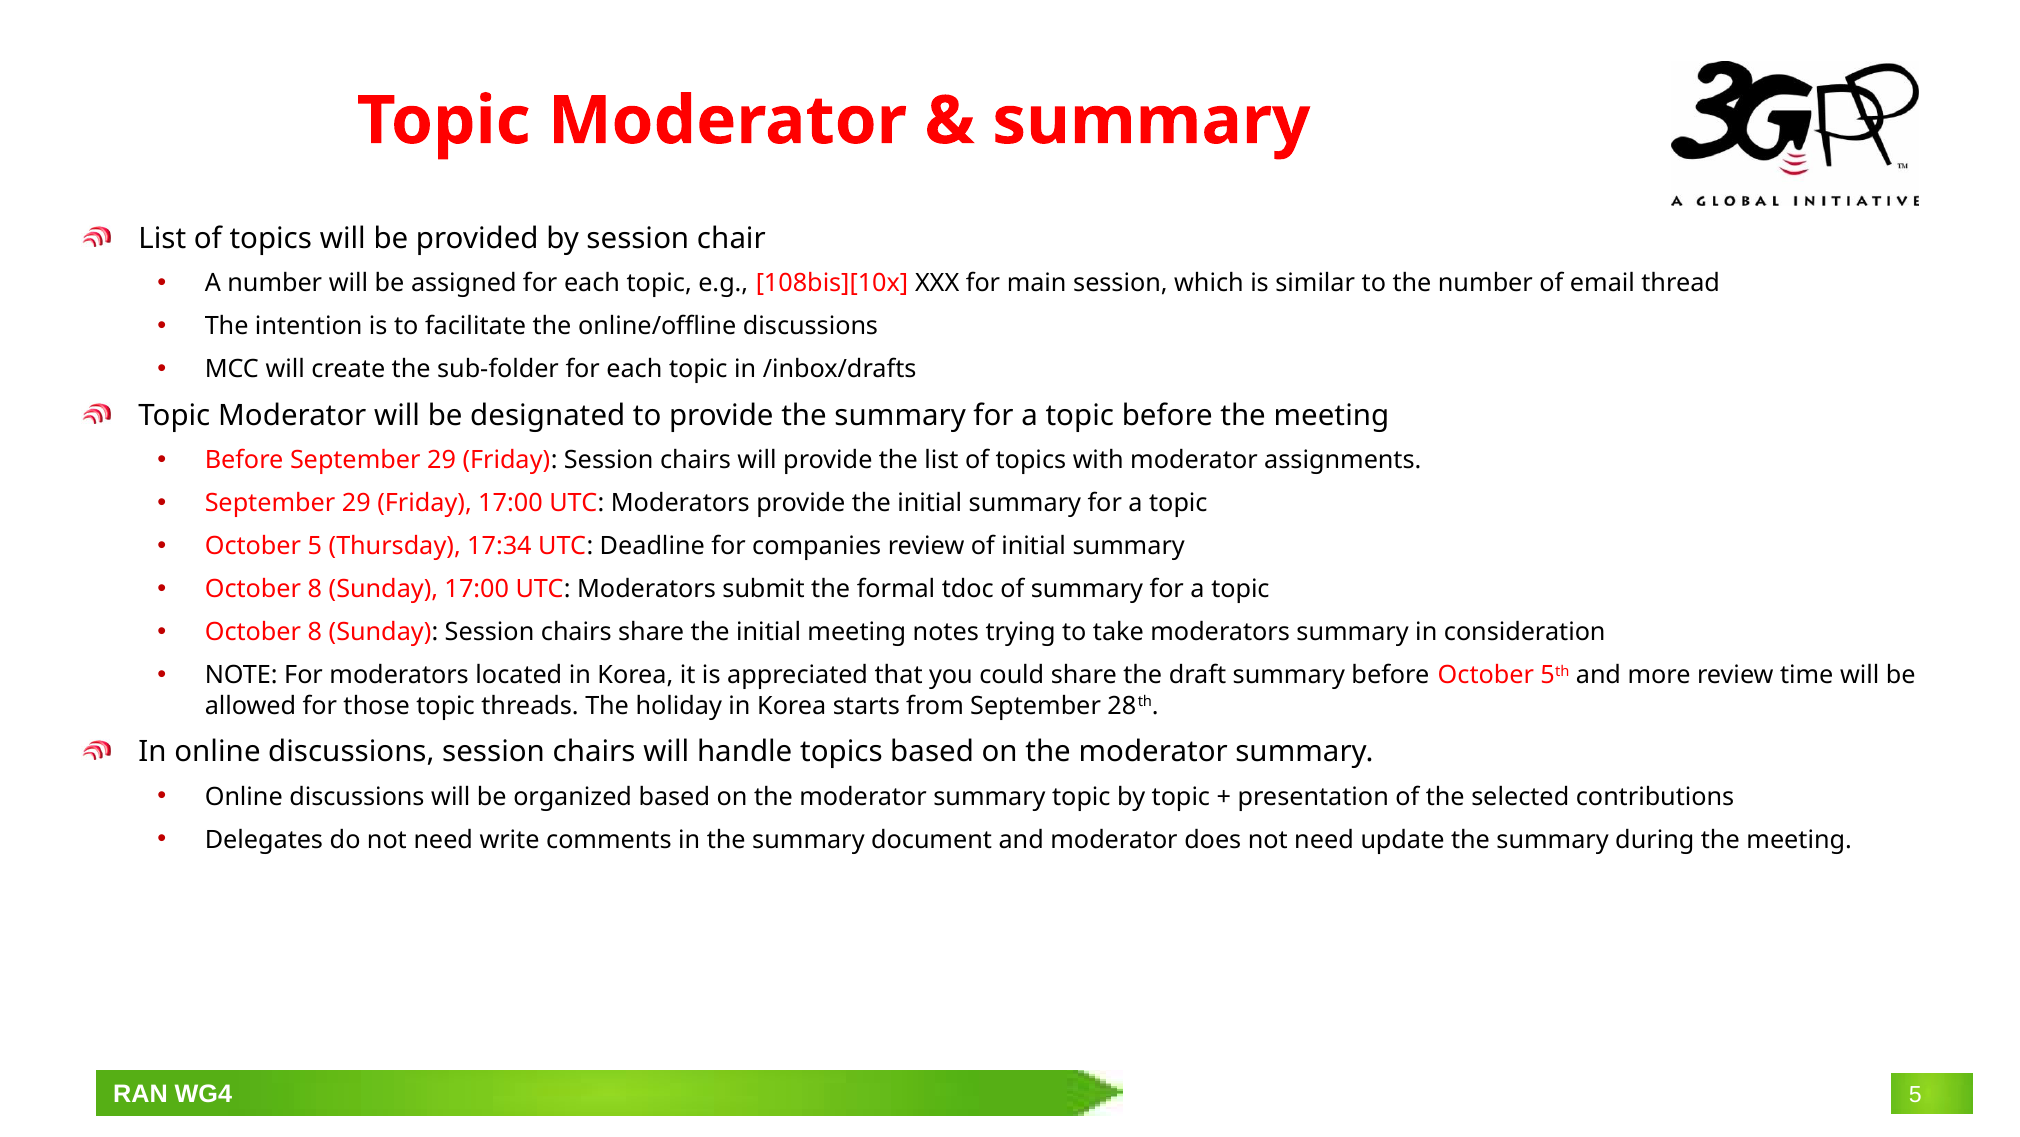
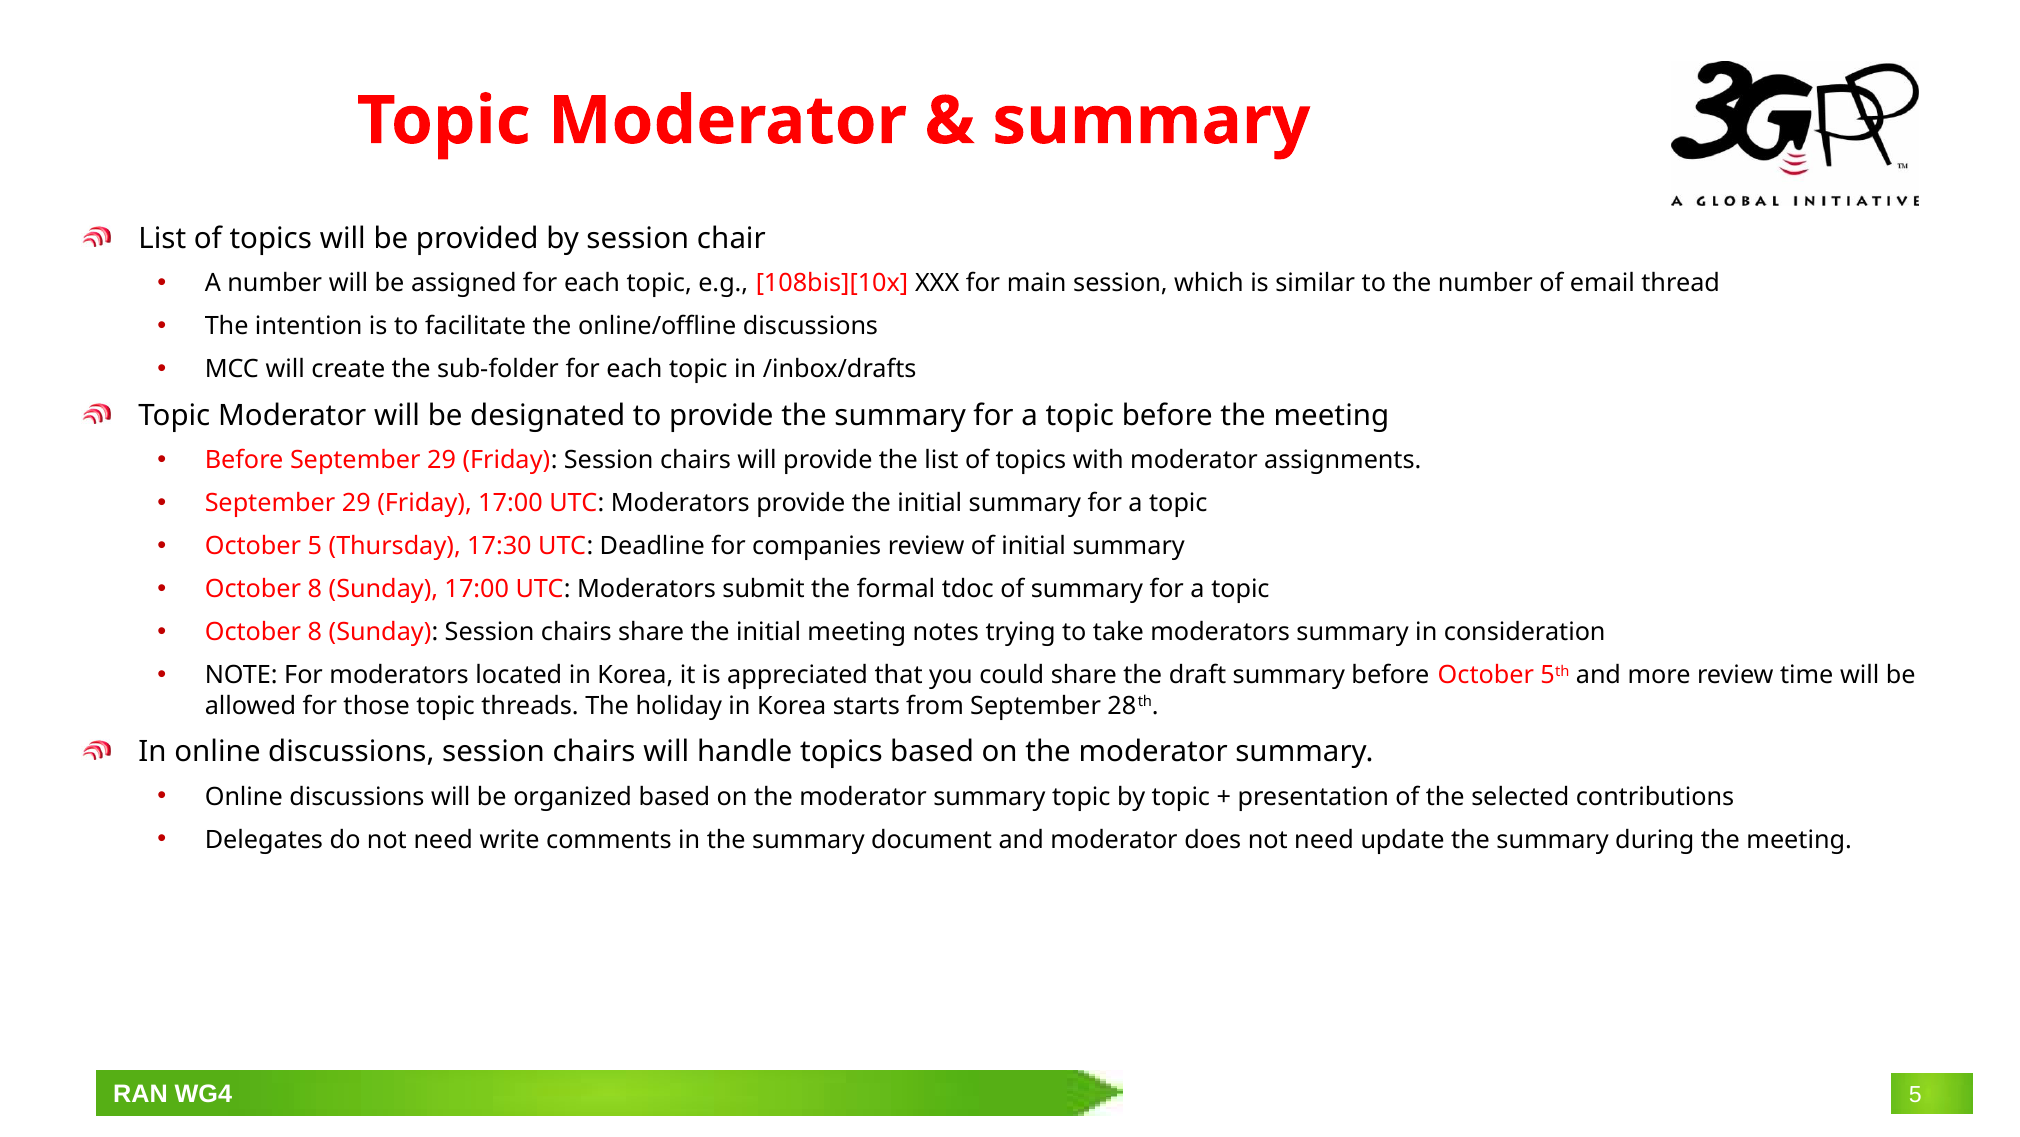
17:34: 17:34 -> 17:30 (499, 546)
